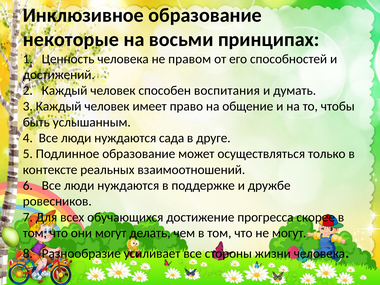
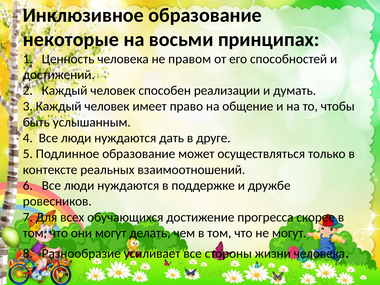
воспитания: воспитания -> реализации (227, 91)
сада: сада -> дать (172, 138)
